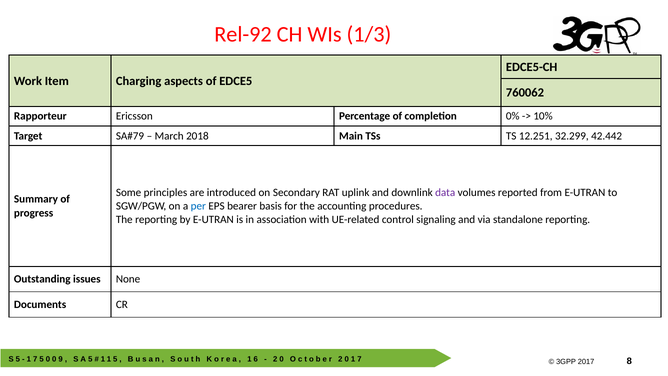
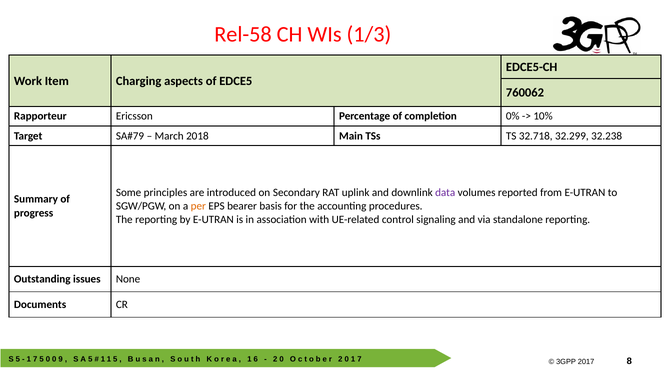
Rel-92: Rel-92 -> Rel-58 (243, 35)
12.251: 12.251 -> 32.718 (536, 136)
42.442: 42.442 -> 32.238 (607, 136)
per colour: blue -> orange (198, 206)
